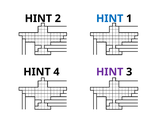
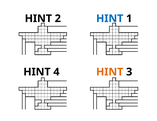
HINT colour: purple -> orange (110, 72)
